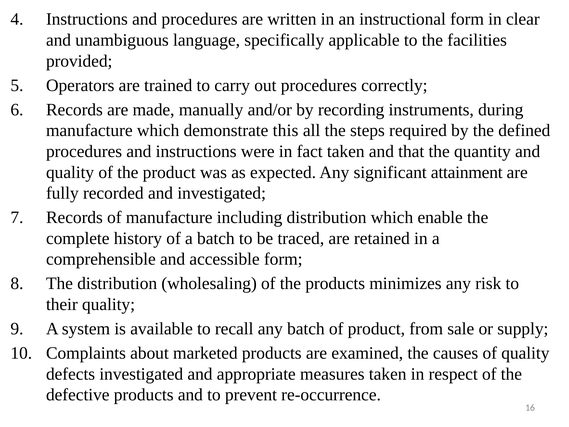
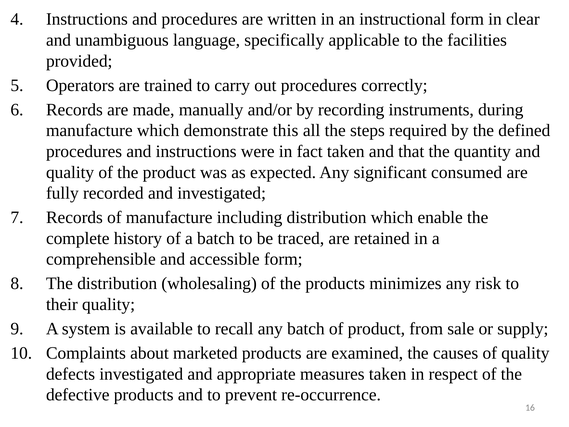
attainment: attainment -> consumed (467, 172)
